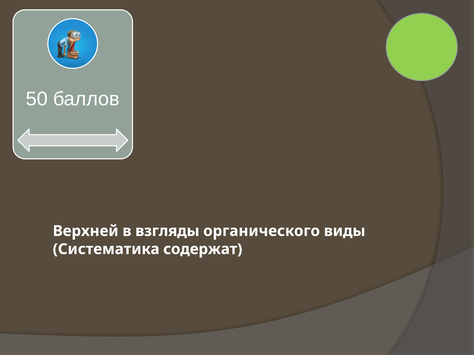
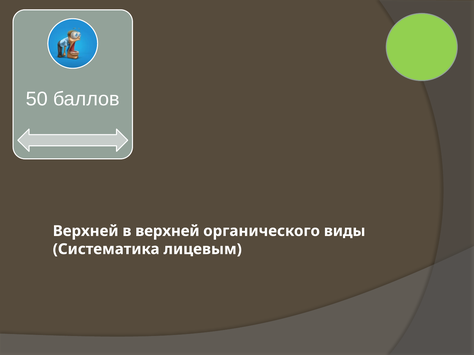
в взгляды: взгляды -> верхней (167, 231)
содержат: содержат -> лицевым (203, 249)
